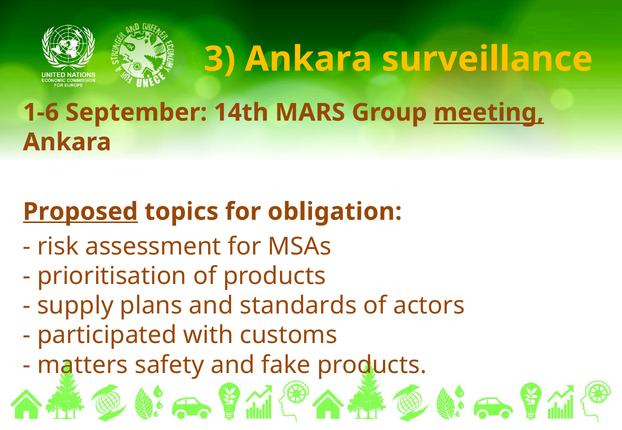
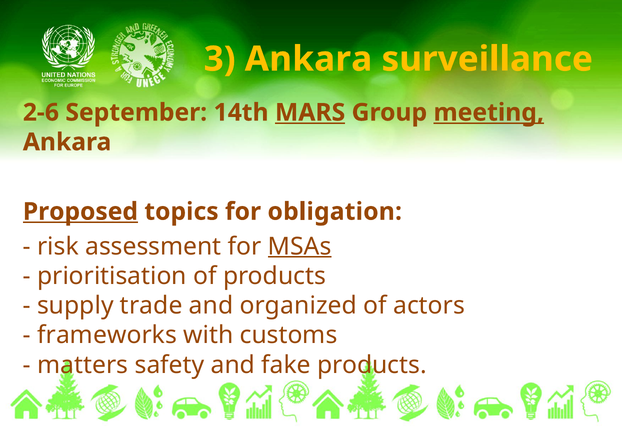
1-6: 1-6 -> 2-6 (41, 113)
MARS underline: none -> present (310, 113)
MSAs underline: none -> present (300, 247)
plans: plans -> trade (151, 306)
standards: standards -> organized (298, 306)
participated: participated -> frameworks (107, 336)
